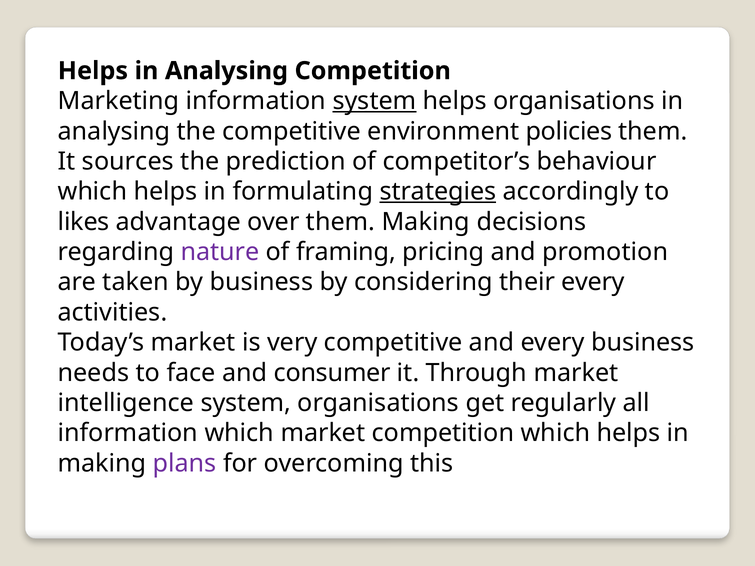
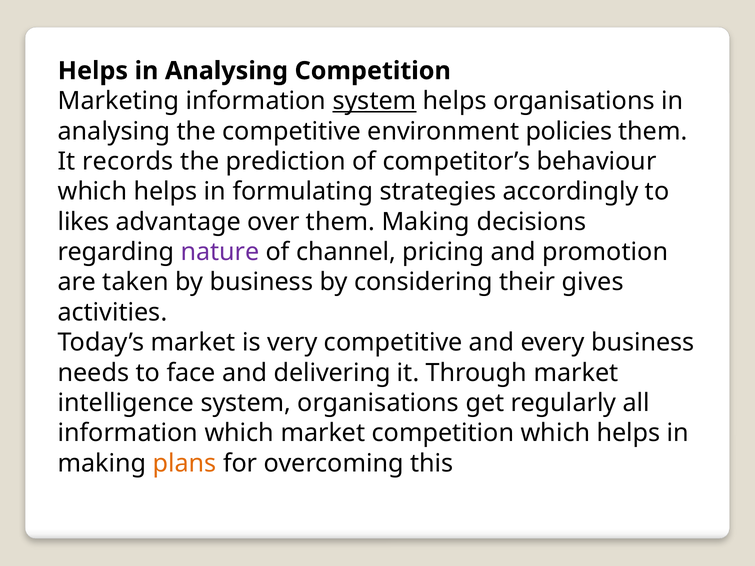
sources: sources -> records (128, 161)
strategies underline: present -> none (438, 192)
framing: framing -> channel (346, 252)
their every: every -> gives (593, 282)
consumer: consumer -> delivering (332, 373)
plans colour: purple -> orange (185, 463)
